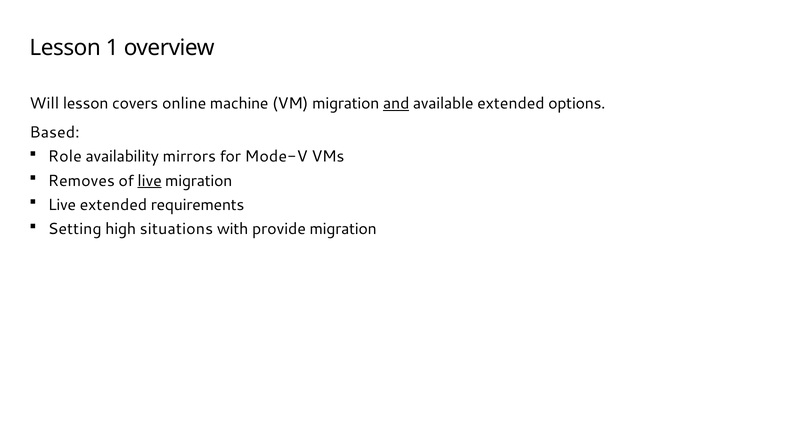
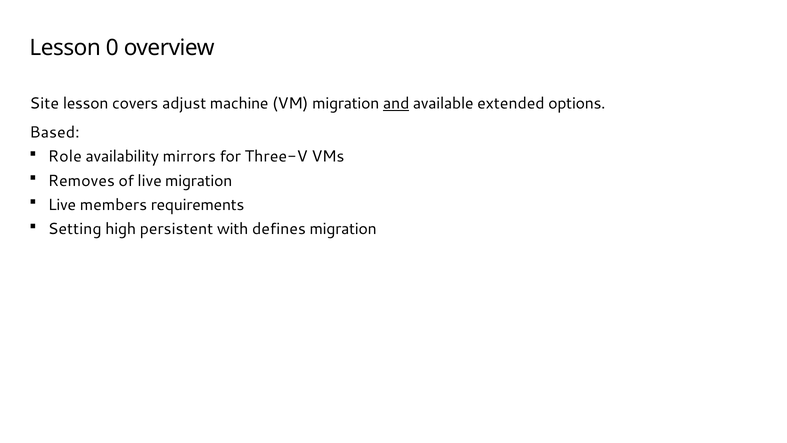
1: 1 -> 0 (112, 48)
Will: Will -> Site (44, 103)
online: online -> adjust (184, 103)
Mode-V: Mode-V -> Three-V (276, 156)
live underline: present -> none (150, 181)
Live extended: extended -> members (113, 205)
situations: situations -> persistent (176, 229)
provide: provide -> defines (279, 229)
